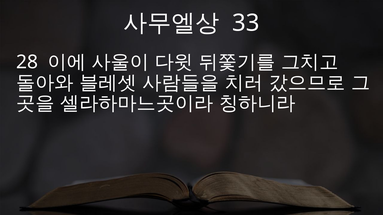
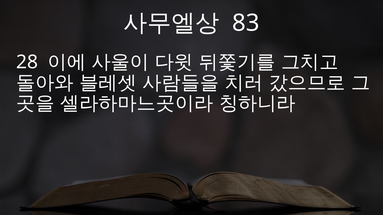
33: 33 -> 83 (246, 23)
